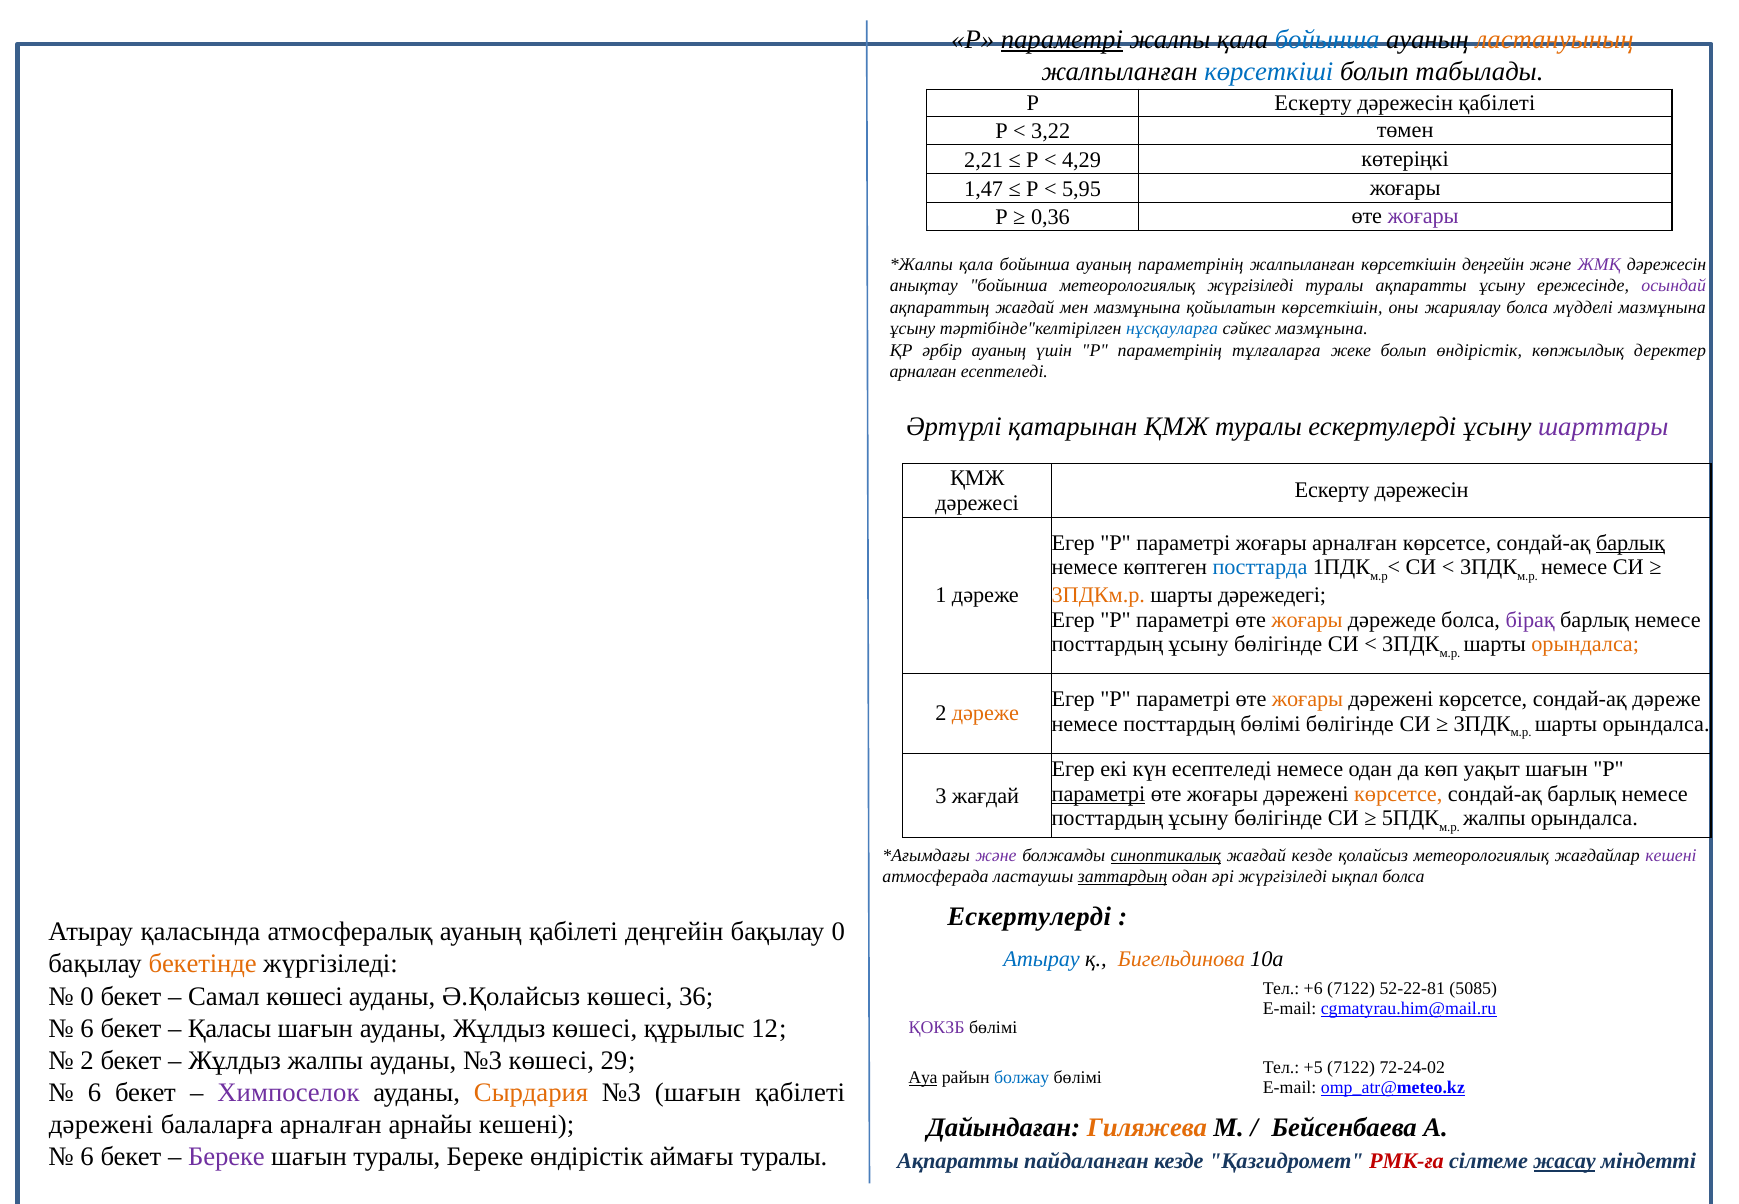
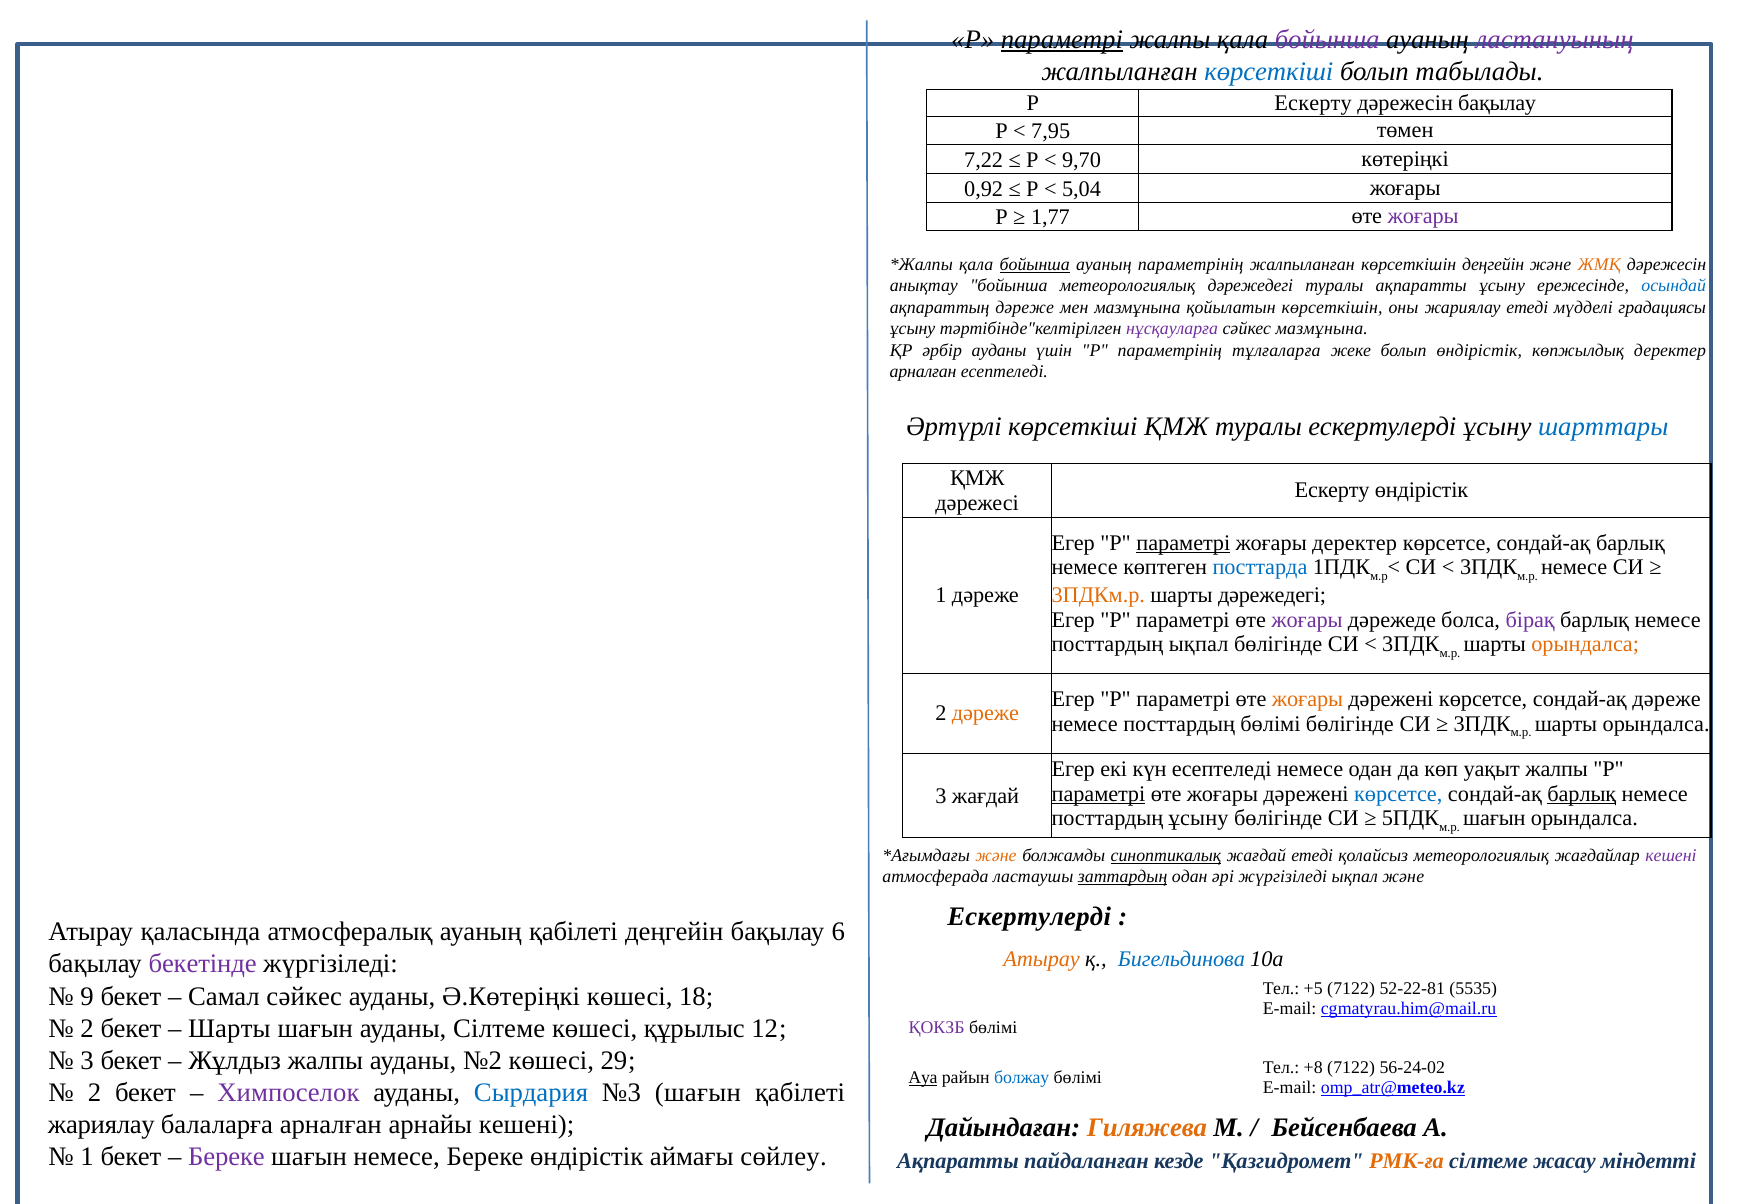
бойынша colour: blue -> purple (1327, 39)
ластануының colour: orange -> purple (1555, 39)
дәрежесін қабілеті: қабілеті -> бақылау (1497, 103)
3,22: 3,22 -> 7,95 (1051, 131)
2,21: 2,21 -> 7,22 (984, 160)
4,29: 4,29 -> 9,70 (1082, 160)
1,47: 1,47 -> 0,92 (984, 189)
5,95: 5,95 -> 5,04 (1082, 189)
0,36: 0,36 -> 1,77 (1050, 217)
бойынша underline: none -> present (1035, 265)
ЖМҚ colour: purple -> orange (1599, 265)
метеорологиялық жүргізіледі: жүргізіледі -> дәрежедегі (1250, 286)
осындай colour: purple -> blue (1674, 286)
ақпараттың жағдай: жағдай -> дәреже (1025, 307)
жариялау болса: болса -> етеді (1527, 307)
мүдделі мазмұнына: мазмұнына -> градациясы (1662, 307)
нұсқауларға colour: blue -> purple (1172, 329)
әрбір ауаның: ауаның -> ауданы (999, 350)
Әртүрлі қатарынан: қатарынан -> көрсеткіші (1073, 426)
шарттары colour: purple -> blue (1603, 426)
дәрежесін: дәрежесін -> өндірістік (1422, 491)
параметрі underline: none -> present (1183, 543)
жоғары арналған: арналған -> деректер (1355, 543)
барлық underline: present -> none (1630, 543)
жоғары colour: orange -> purple (1307, 620)
ұсыну: ұсыну -> ықпал (1199, 645)
уақыт шағын: шағын -> жалпы (1557, 769)
көрсетсе colour: orange -> blue (1398, 794)
барлық underline: none -> present (1582, 794)
жалпы: жалпы -> шағын (1494, 818)
және colour: purple -> orange (996, 856)
жағдай кезде: кезде -> етеді (1312, 856)
ықпал болса: болса -> және (1403, 877)
бақылау 0: 0 -> 6 (838, 932)
Атырау colour: blue -> orange (1042, 959)
Бигельдинова colour: orange -> blue (1181, 959)
бекетінде colour: orange -> purple (203, 964)
+6: +6 -> +5 (1313, 988)
5085: 5085 -> 5535 (1473, 988)
0: 0 -> 9 (87, 996)
Самал көшесі: көшесі -> сәйкес (304, 996)
Ә.Қолайсыз: Ә.Қолайсыз -> Ә.Көтеріңкі (511, 996)
36: 36 -> 18 (696, 996)
6: 6 -> 2 (87, 1028)
Қаласы: Қаласы -> Шарты (229, 1028)
ауданы Жұлдыз: Жұлдыз -> Сілтеме (499, 1028)
2: 2 -> 3 (87, 1060)
ауданы №3: №3 -> №2 (482, 1060)
+5: +5 -> +8 (1313, 1068)
72-24-02: 72-24-02 -> 56-24-02 (1412, 1068)
6: 6 -> 2 (94, 1093)
Сырдария colour: orange -> blue (531, 1093)
дәрежені: дәрежені -> жариялау (101, 1125)
6: 6 -> 1 (87, 1157)
шағын туралы: туралы -> немесе (397, 1157)
аймағы туралы: туралы -> сөйлеу (784, 1157)
РМК-ға colour: red -> orange (1406, 1161)
жасау underline: present -> none (1565, 1161)
